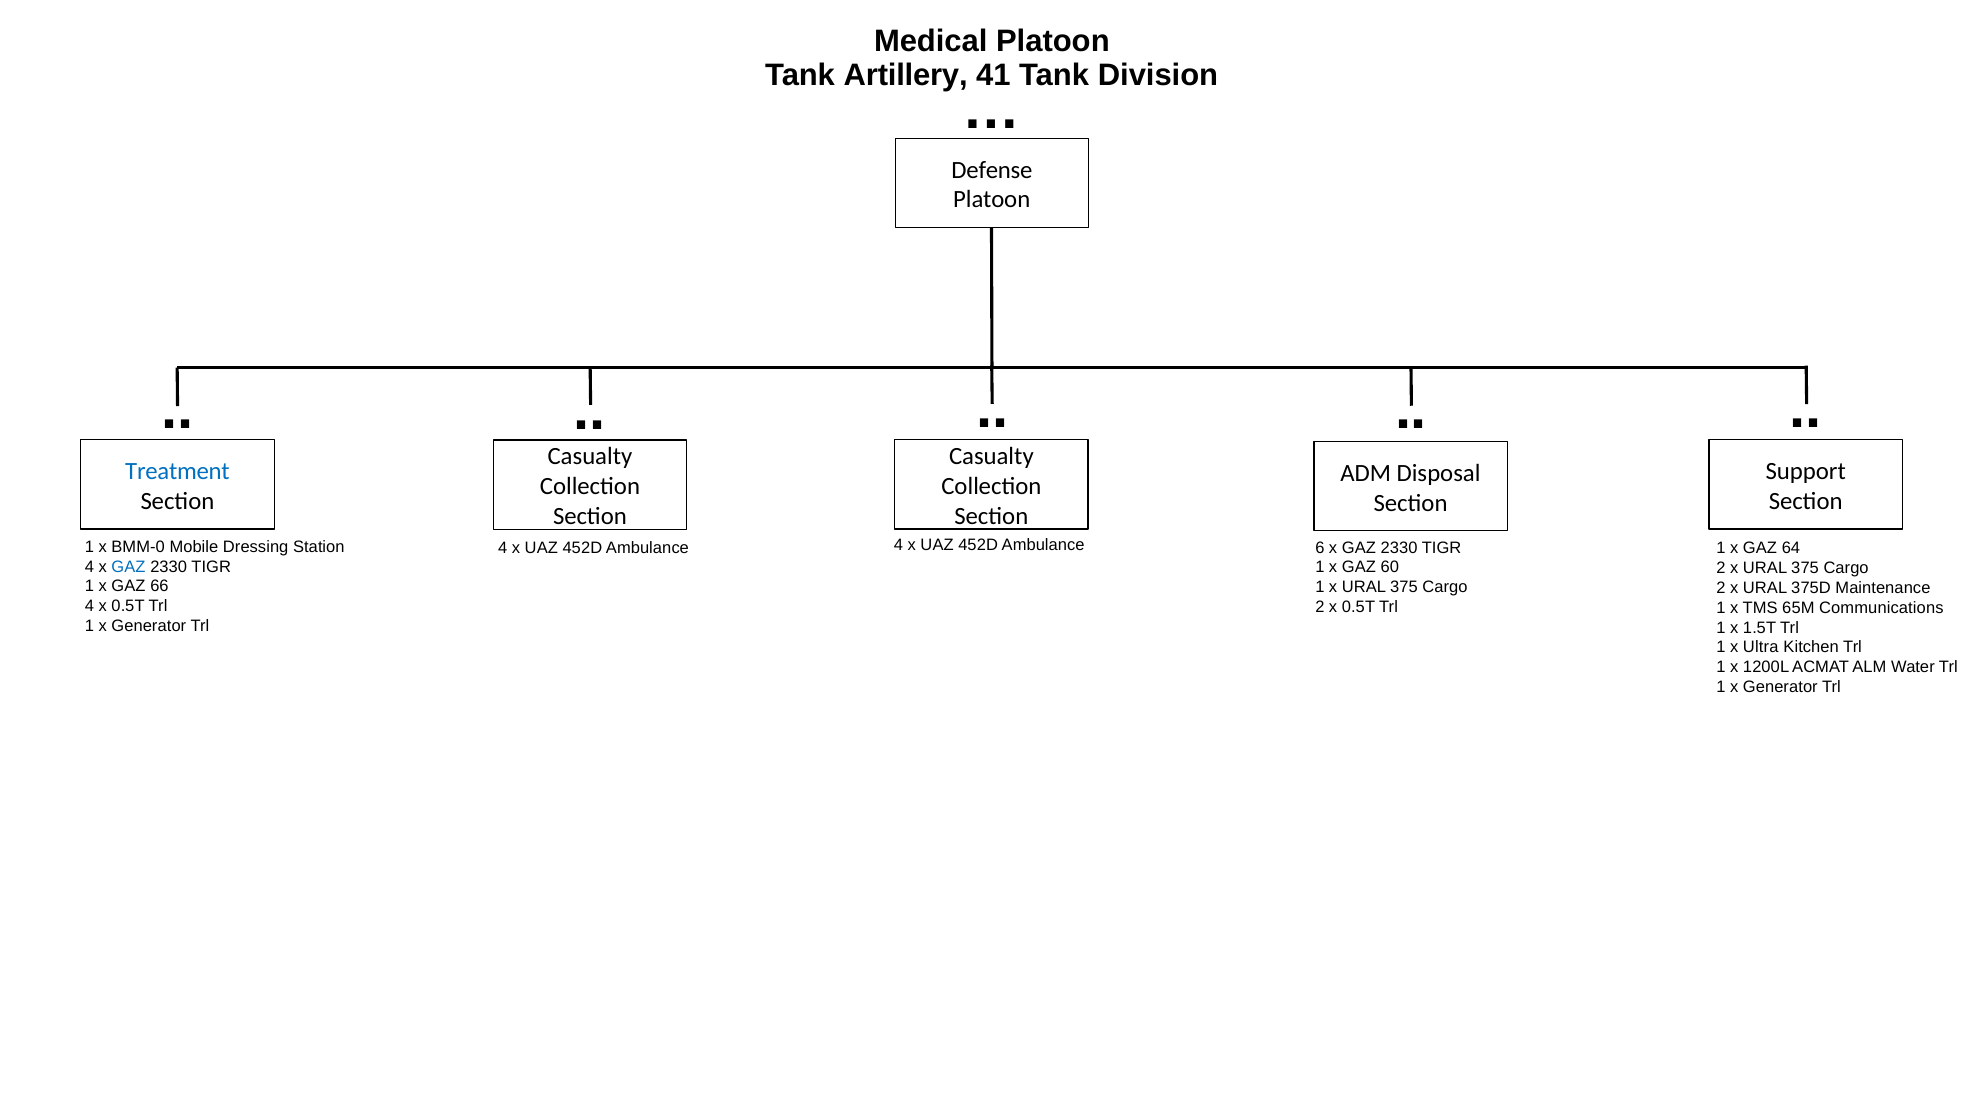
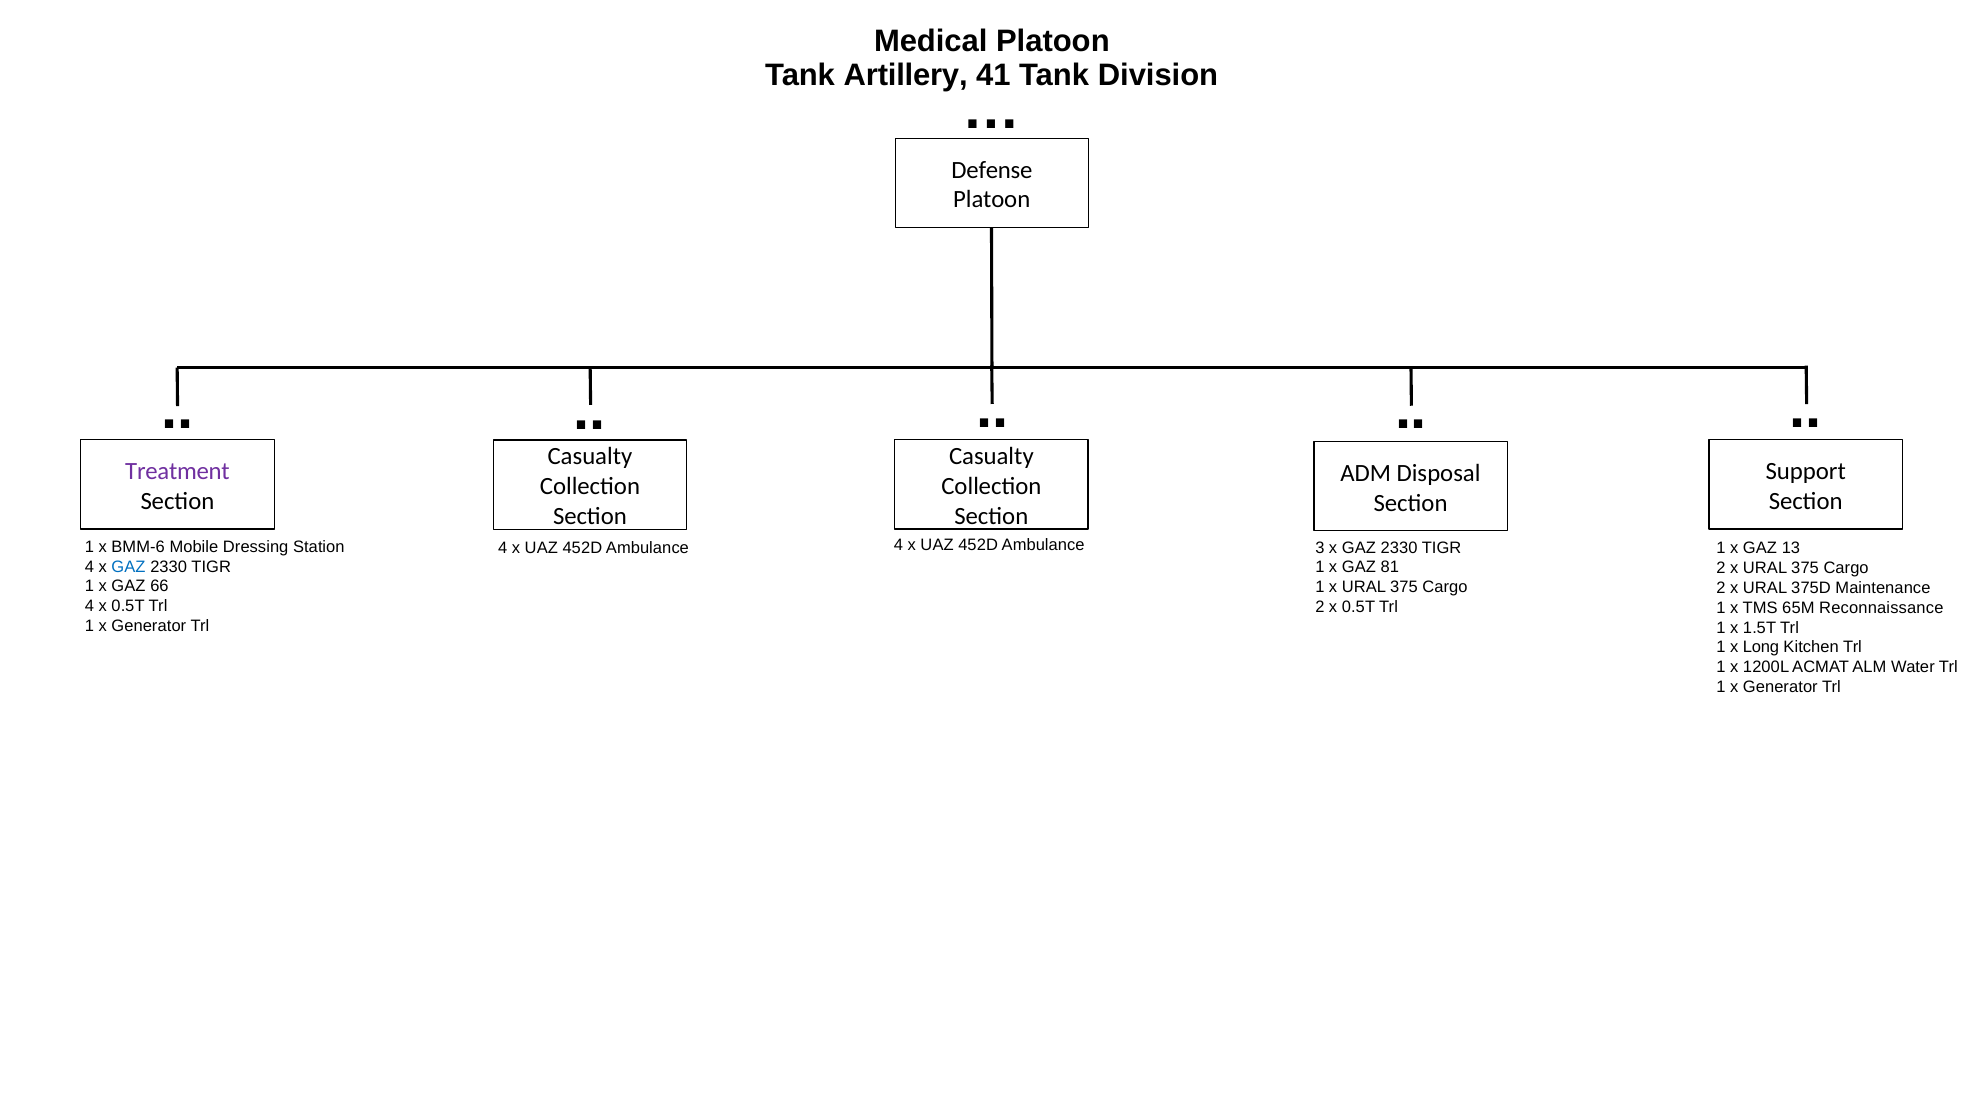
Treatment colour: blue -> purple (177, 471)
6: 6 -> 3 (1320, 548)
BMM-0: BMM-0 -> BMM-6 (138, 547)
64: 64 -> 13 (1791, 548)
60: 60 -> 81 (1390, 567)
Communications: Communications -> Reconnaissance (1881, 608)
Ultra: Ultra -> Long (1761, 647)
